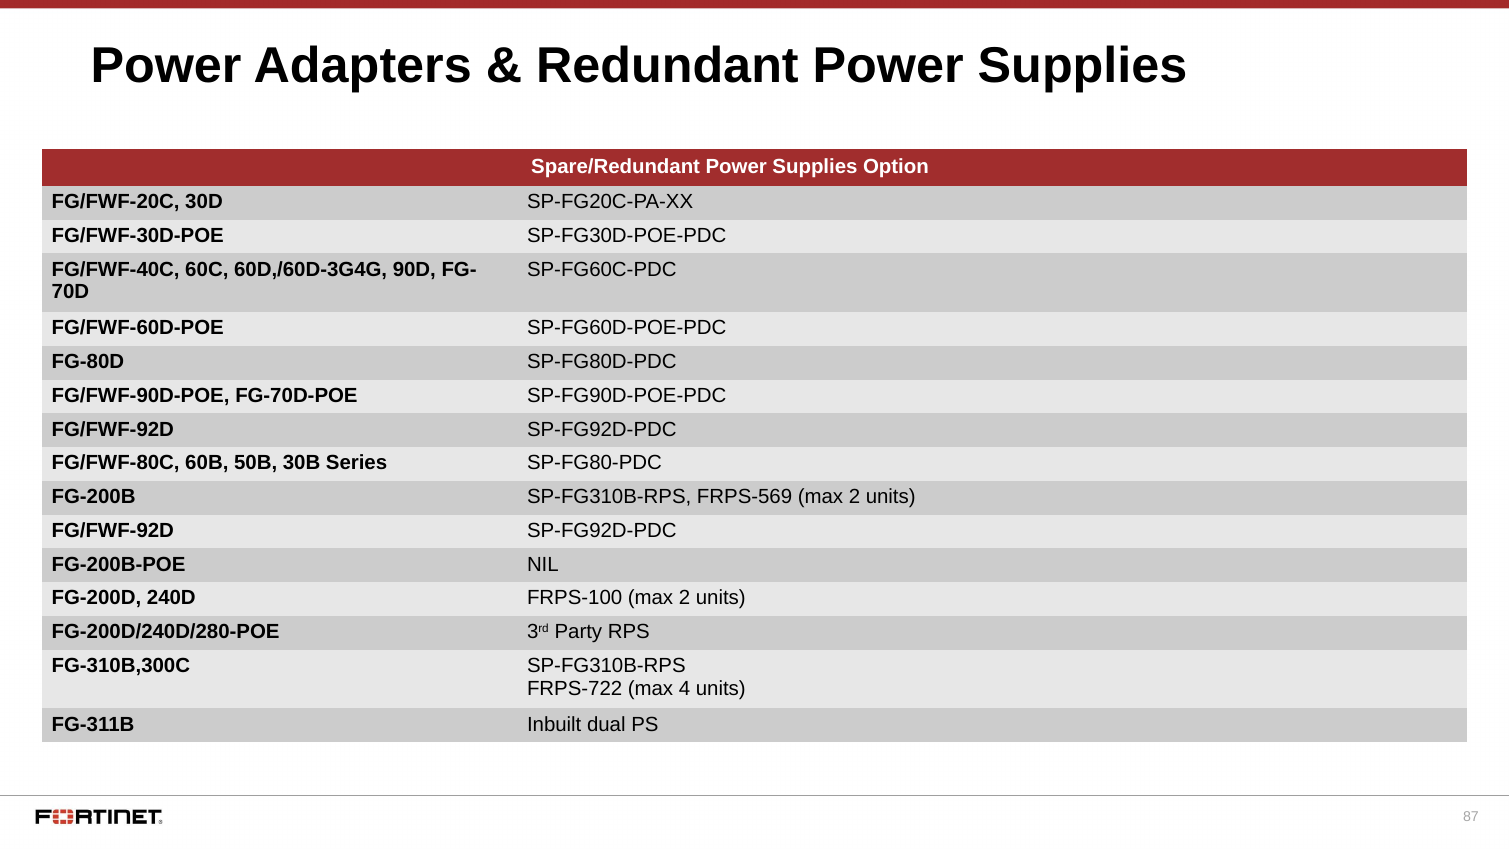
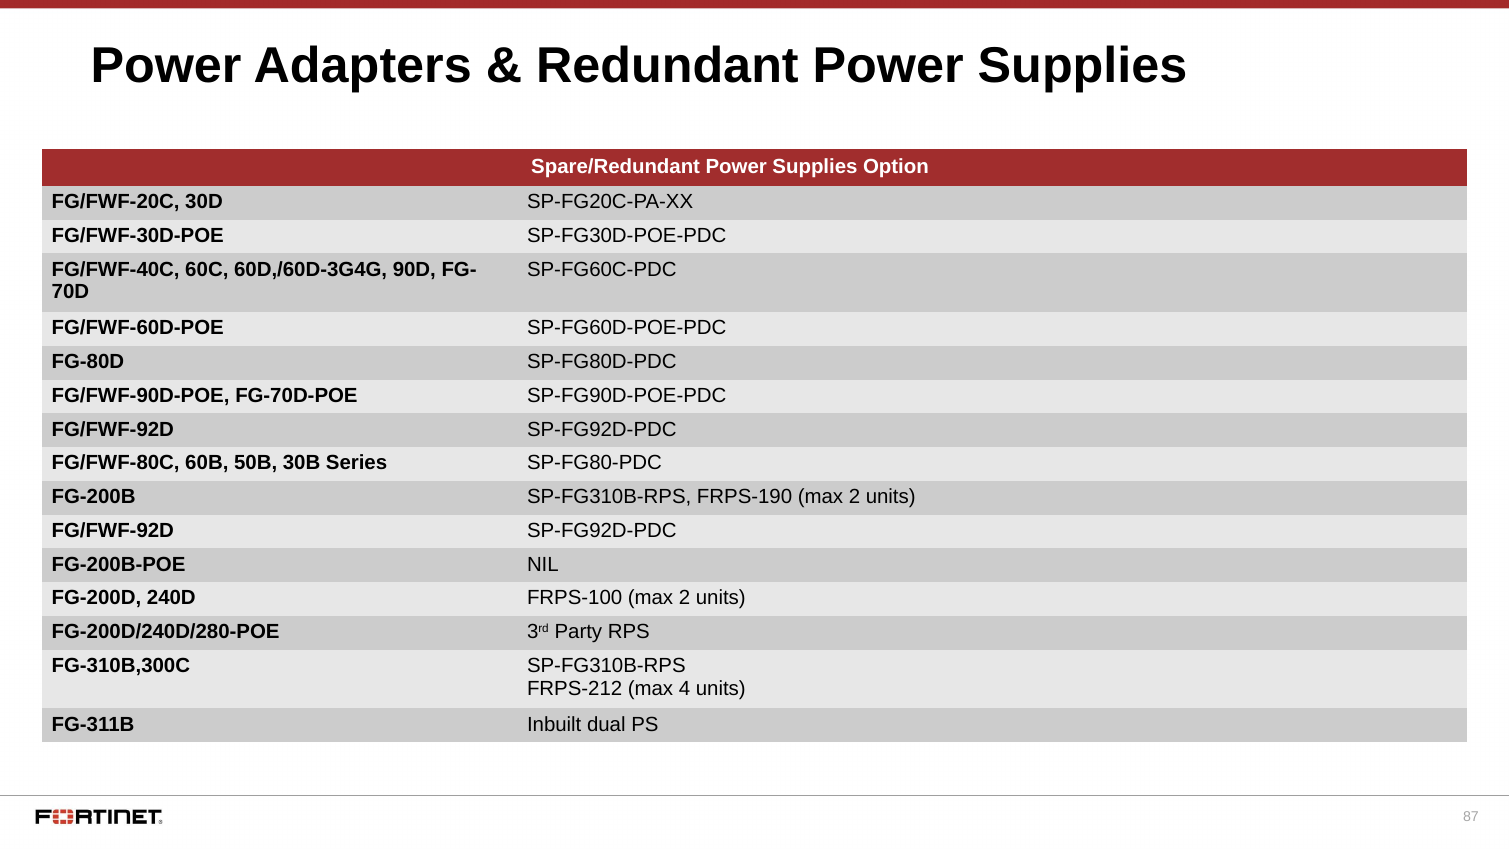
FRPS-569: FRPS-569 -> FRPS-190 (745, 497)
FRPS-722: FRPS-722 -> FRPS-212 (575, 688)
